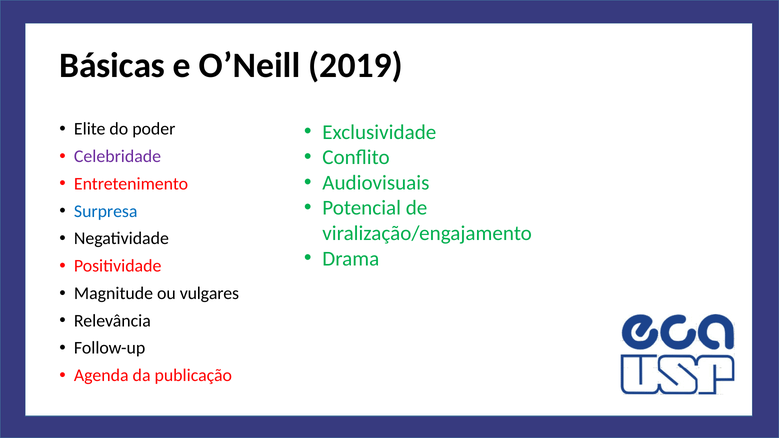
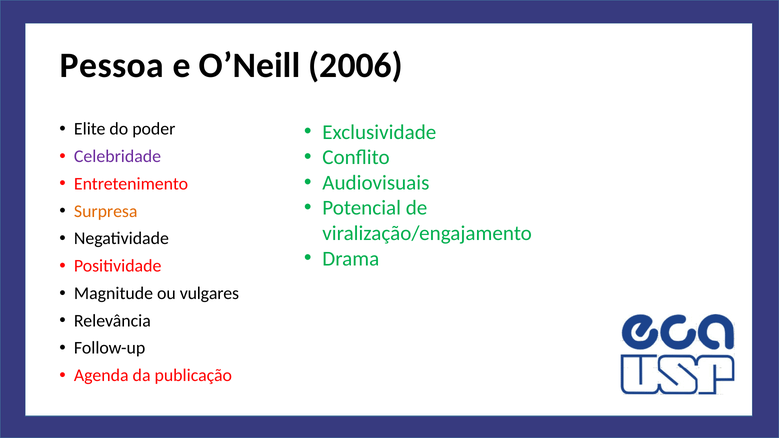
Básicas: Básicas -> Pessoa (112, 65)
2019: 2019 -> 2006 (356, 65)
Surpresa colour: blue -> orange (106, 211)
